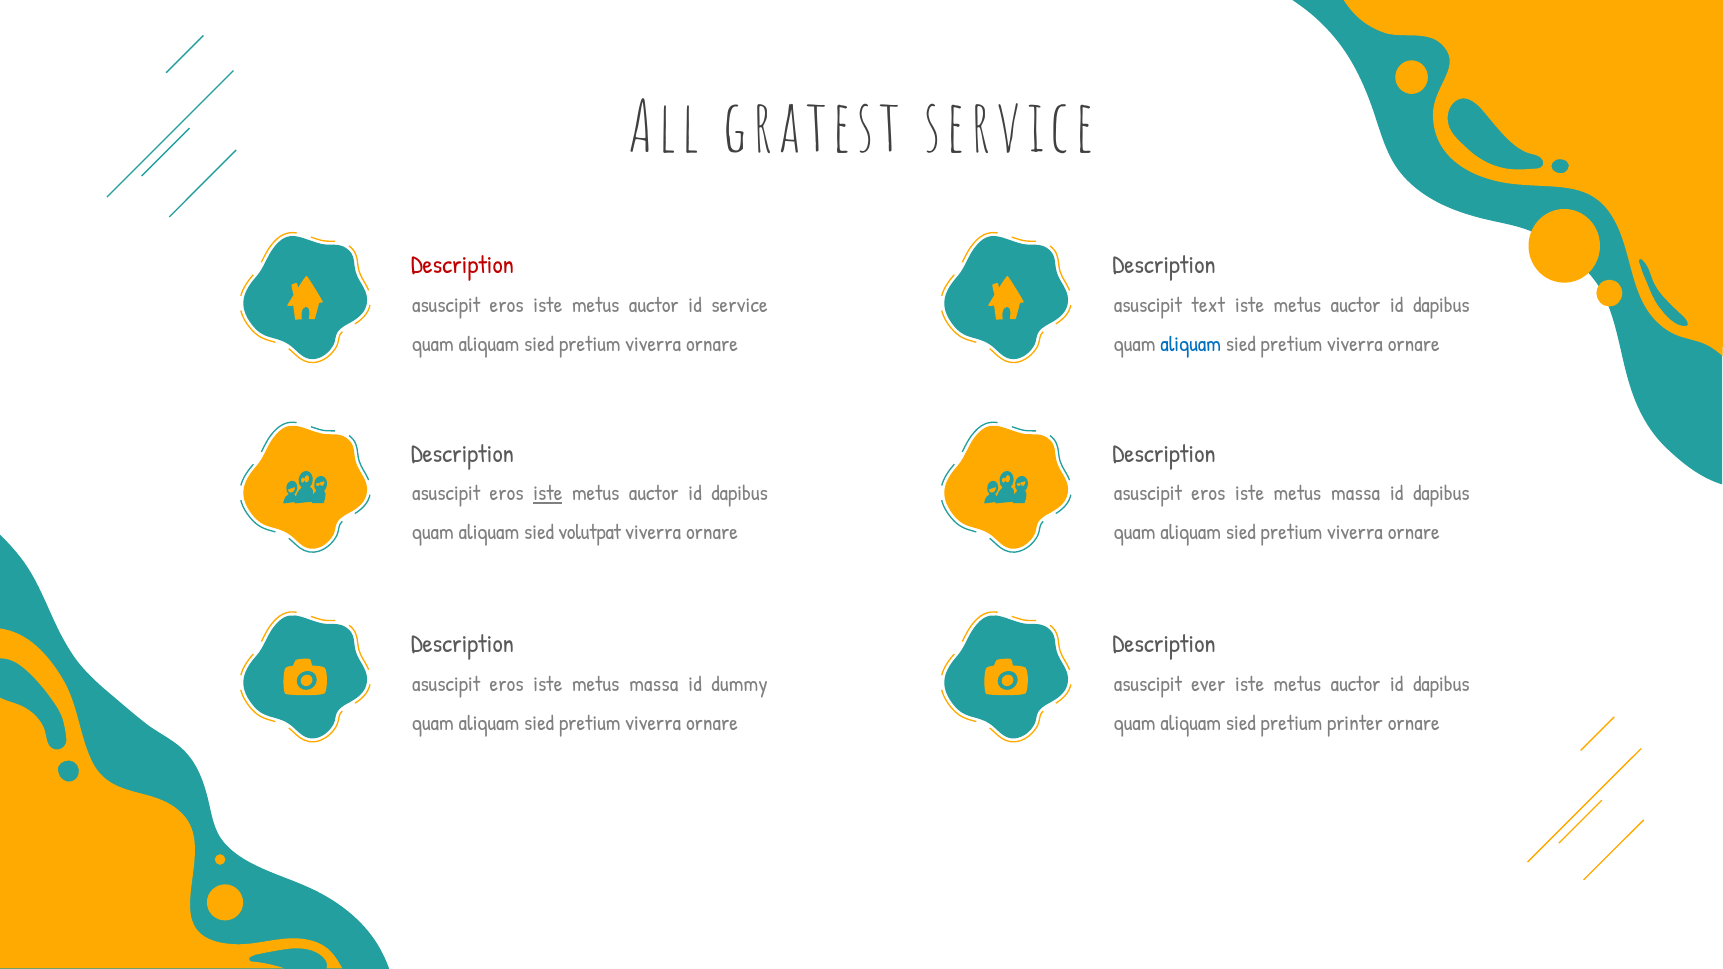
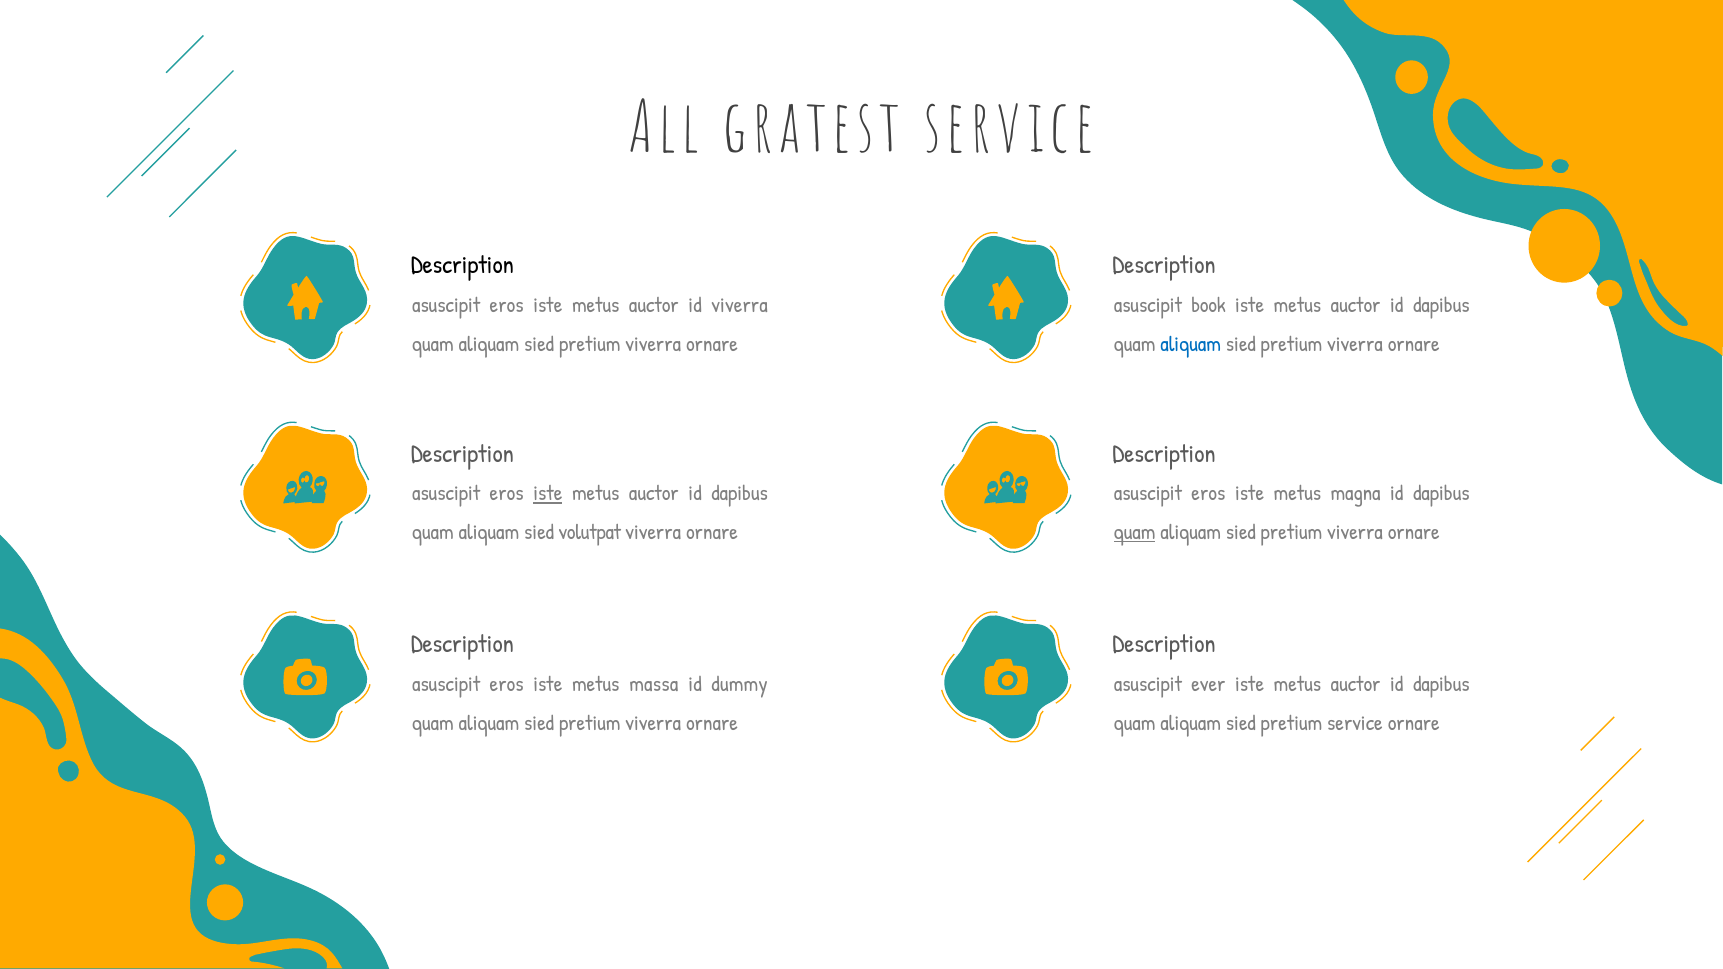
Description colour: red -> black (462, 265)
id service: service -> viverra (740, 305)
text: text -> book (1209, 305)
massa: massa -> magna (1356, 494)
quam underline: none -> present (1135, 532)
pretium printer: printer -> service (1355, 723)
